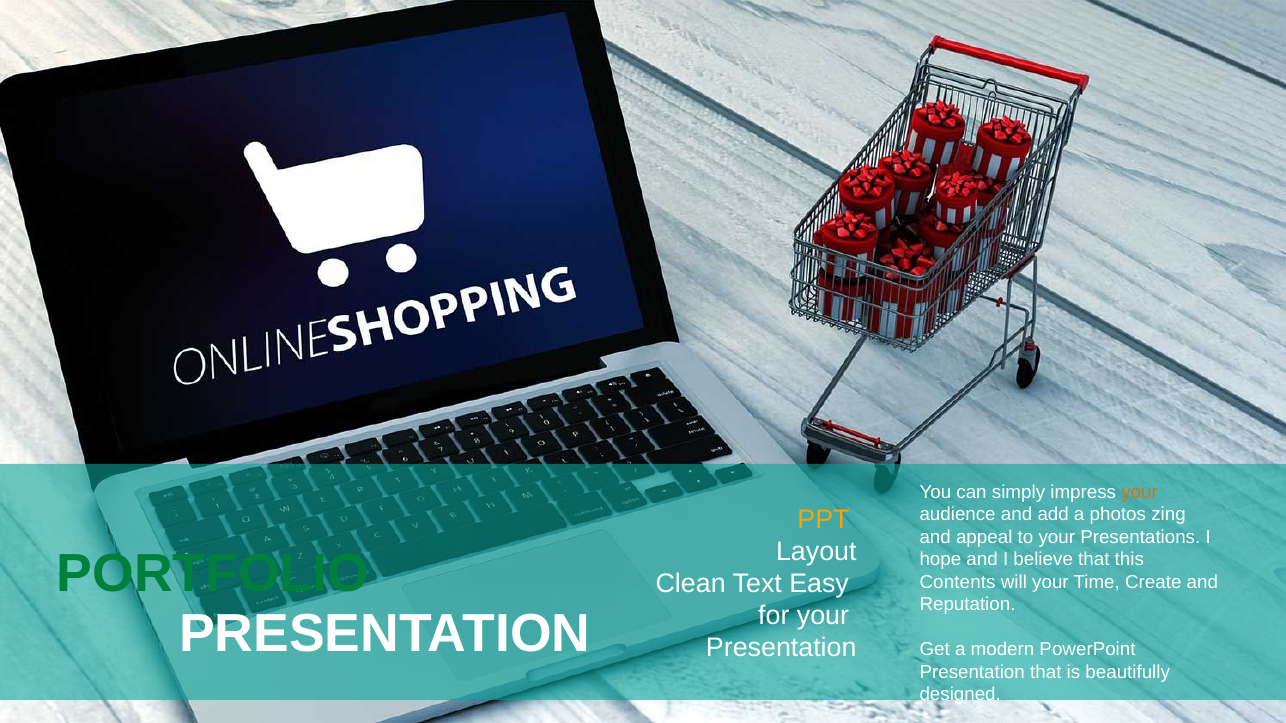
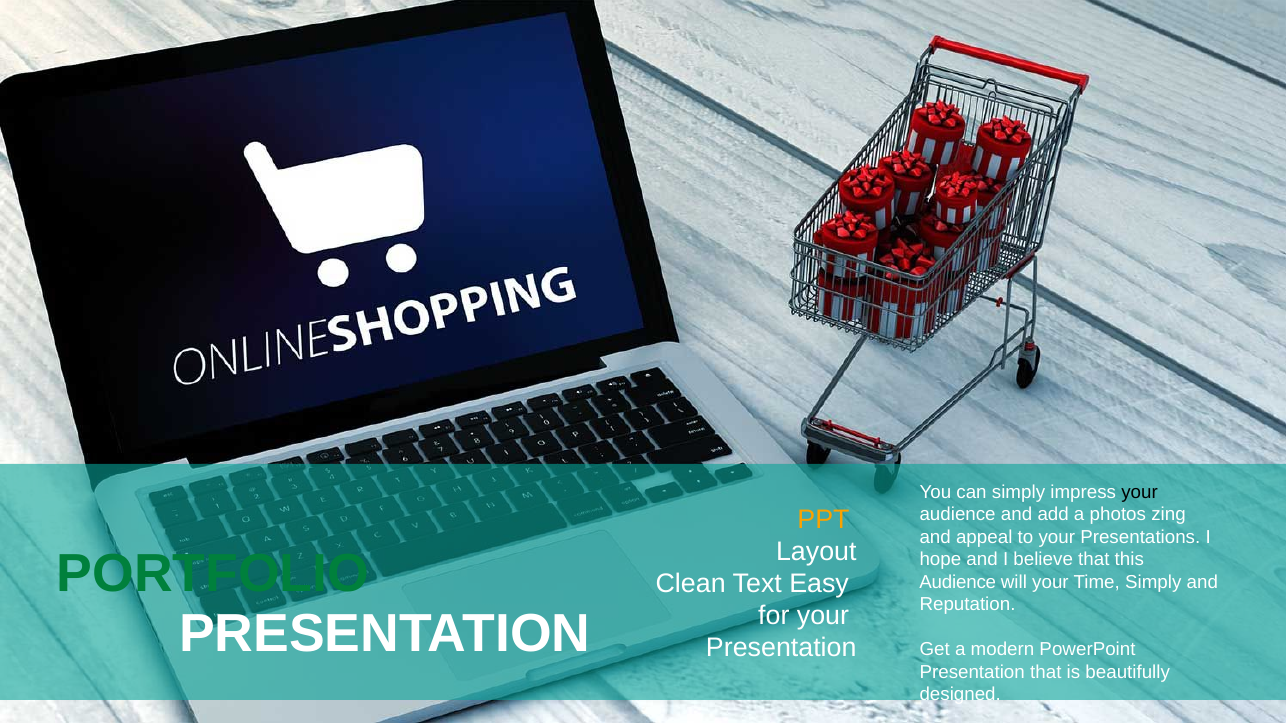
your colour: orange -> black (1140, 492)
Contents: Contents -> Audience (958, 582)
Time Create: Create -> Simply (1153, 582)
